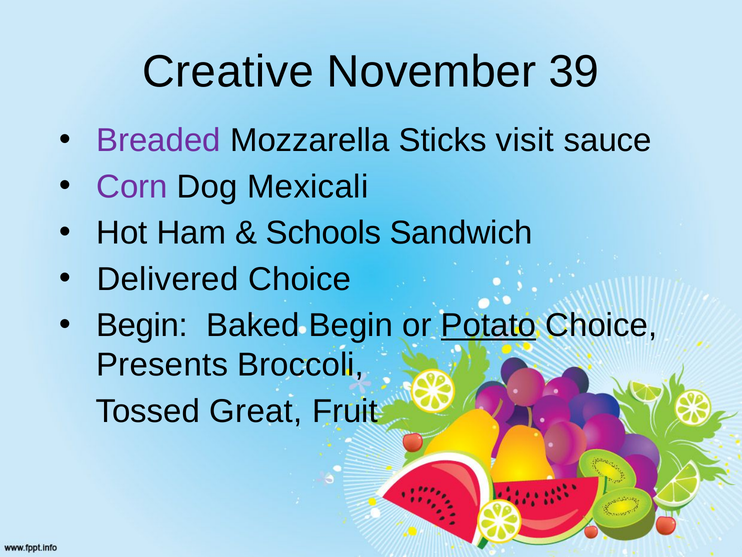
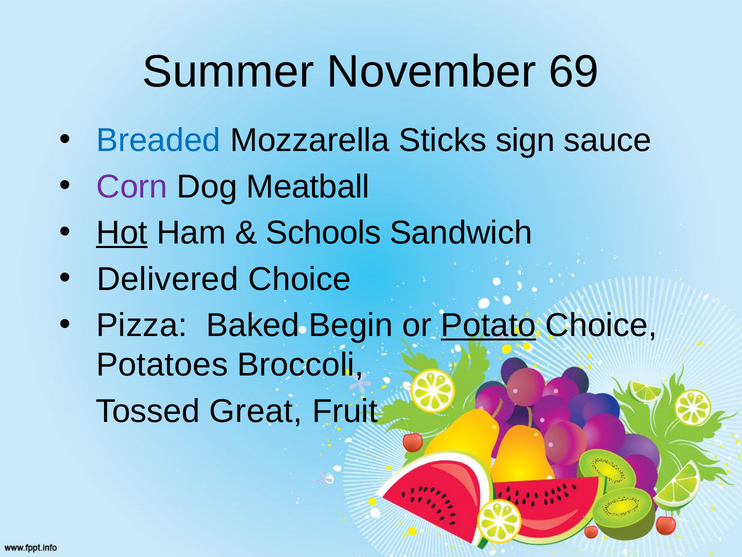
Creative: Creative -> Summer (228, 72)
39: 39 -> 69 (574, 72)
Breaded colour: purple -> blue (159, 140)
visit: visit -> sign (525, 140)
Mexicali: Mexicali -> Meatball (308, 187)
Hot underline: none -> present (122, 233)
Begin: Begin -> Pizza (142, 325)
Presents: Presents -> Potatoes (162, 365)
